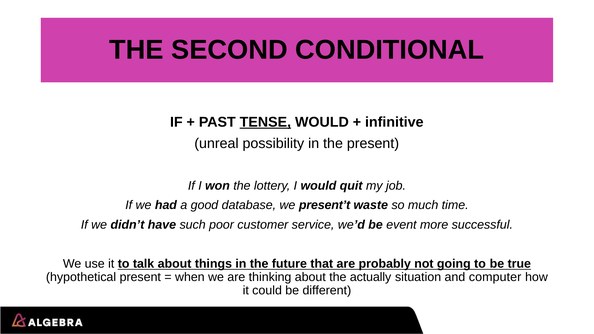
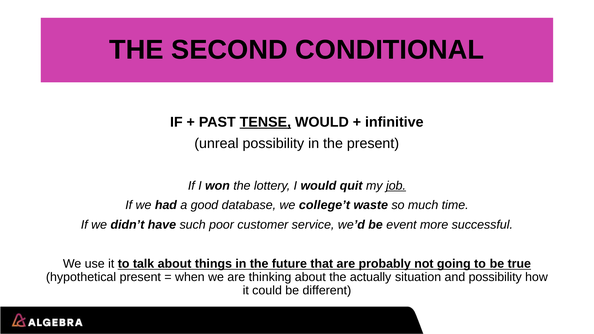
job underline: none -> present (396, 186)
present’t: present’t -> college’t (324, 205)
and computer: computer -> possibility (495, 277)
